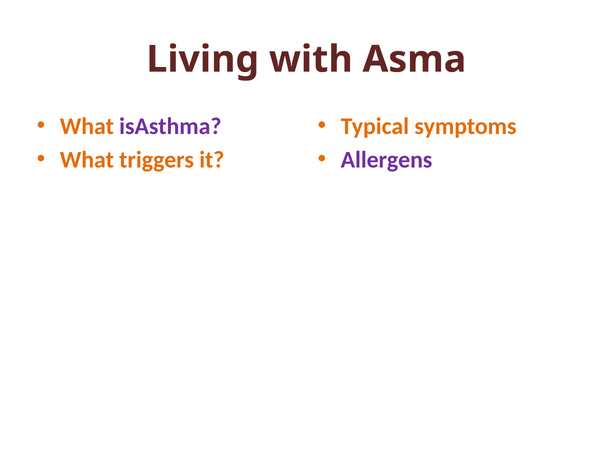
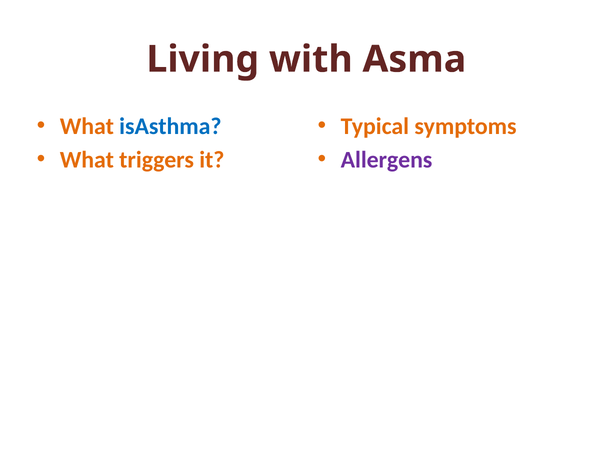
isAsthma colour: purple -> blue (170, 126)
